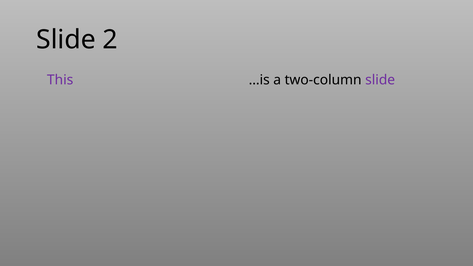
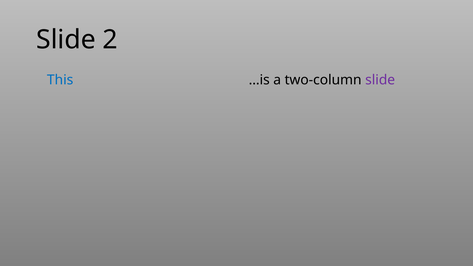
This colour: purple -> blue (60, 80)
